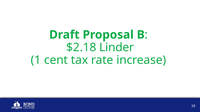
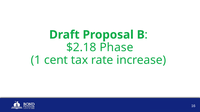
Linder: Linder -> Phase (116, 48)
